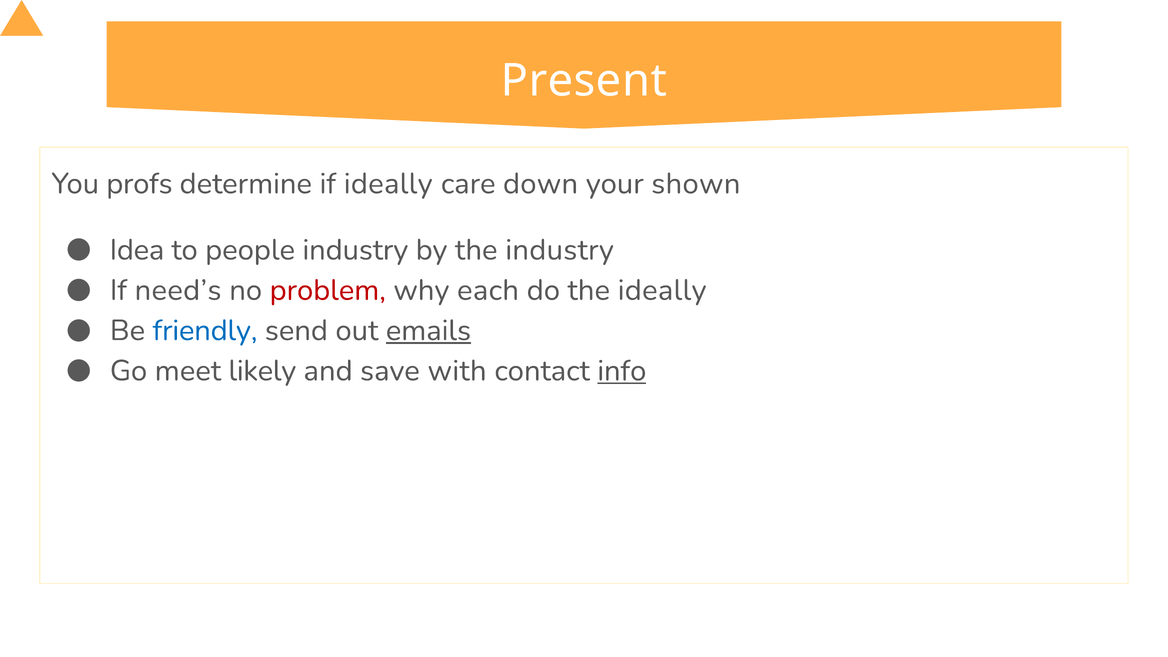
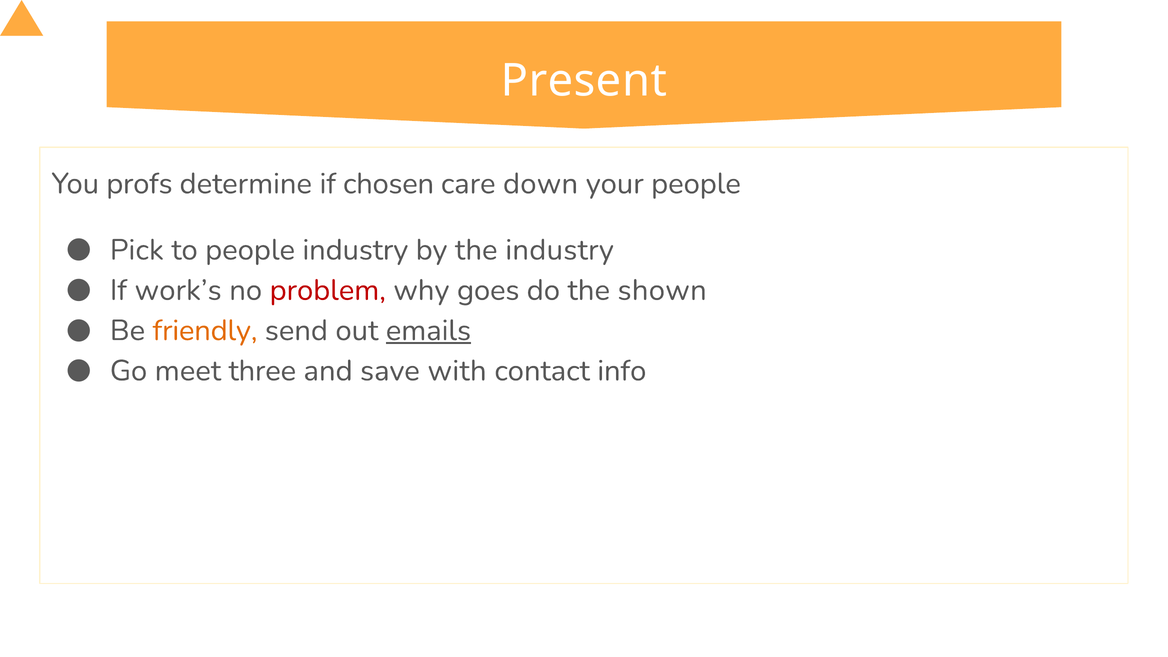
if ideally: ideally -> chosen (389, 184)
your shown: shown -> people (696, 184)
Idea: Idea -> Pick (137, 250)
need’s: need’s -> work’s (178, 290)
each: each -> goes (488, 290)
the ideally: ideally -> shown (662, 290)
friendly colour: blue -> orange (205, 330)
likely: likely -> three (262, 371)
info underline: present -> none (622, 371)
